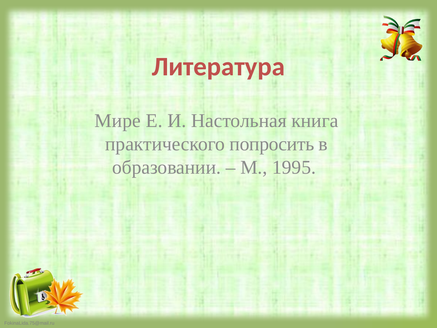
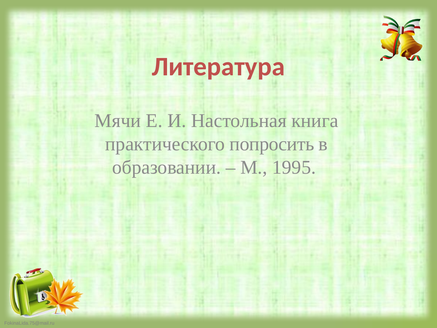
Мире: Мире -> Мячи (118, 121)
